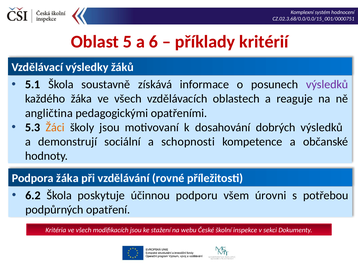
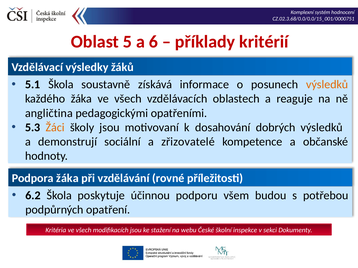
výsledků colour: purple -> orange (327, 85)
schopnosti: schopnosti -> zřizovatelé (188, 142)
úrovni: úrovni -> budou (271, 196)
